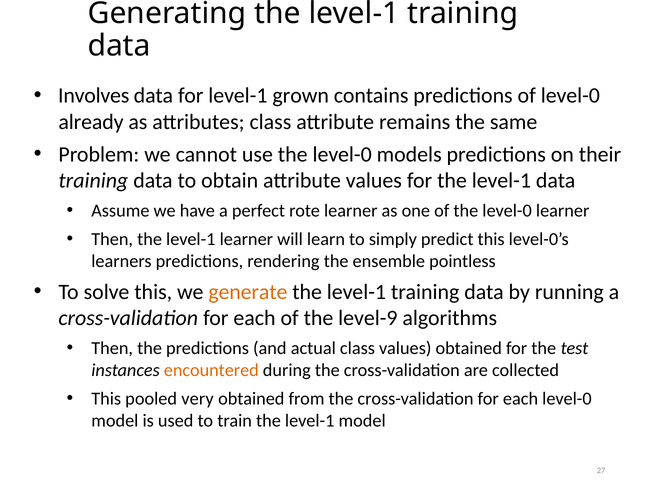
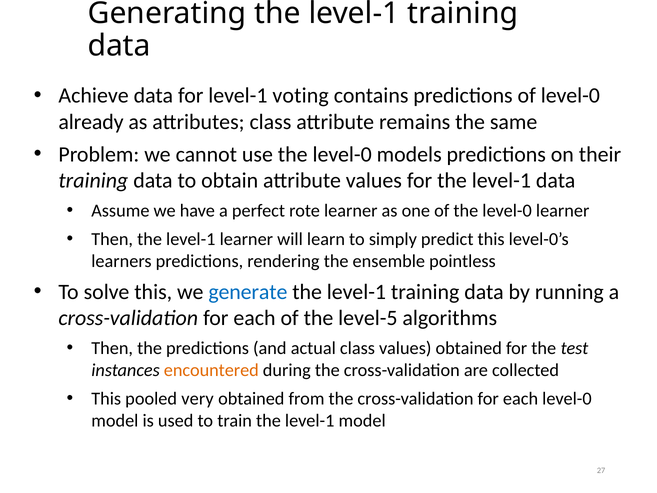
Involves: Involves -> Achieve (94, 95)
grown: grown -> voting (301, 95)
generate colour: orange -> blue (248, 292)
level-9: level-9 -> level-5 (368, 318)
